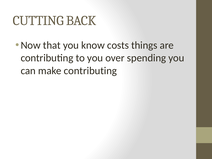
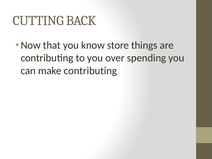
costs: costs -> store (118, 45)
